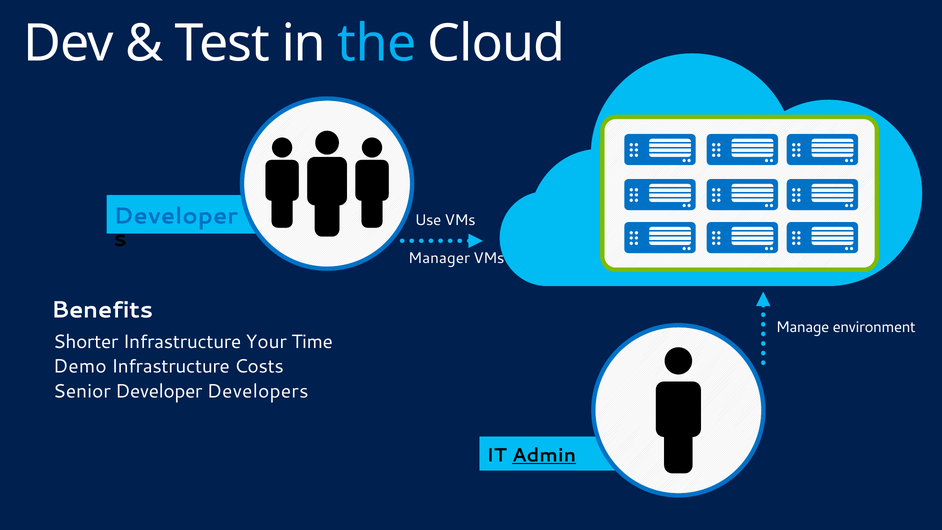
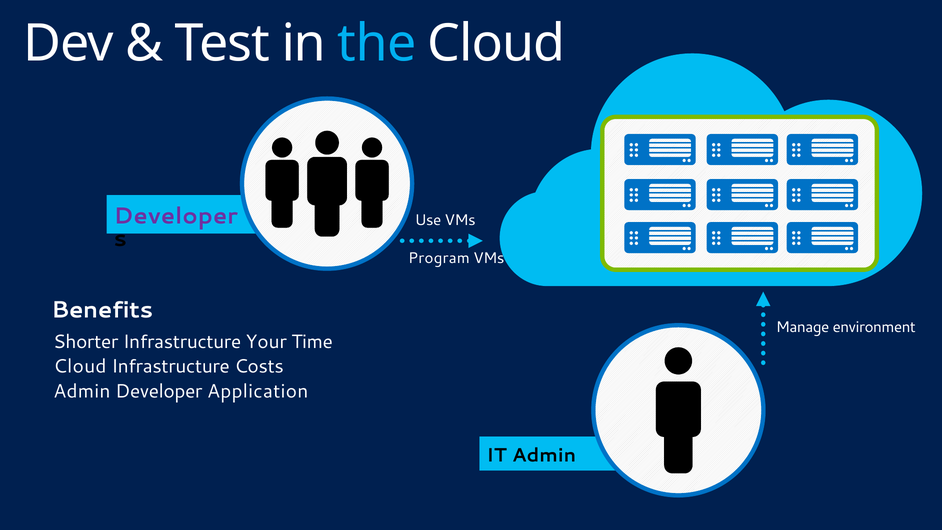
Developer colour: blue -> purple (176, 216)
Manager: Manager -> Program (439, 258)
Demo: Demo -> Cloud (80, 366)
Senior: Senior -> Admin (82, 391)
Developers: Developers -> Application (258, 391)
Admin underline: present -> none (544, 455)
